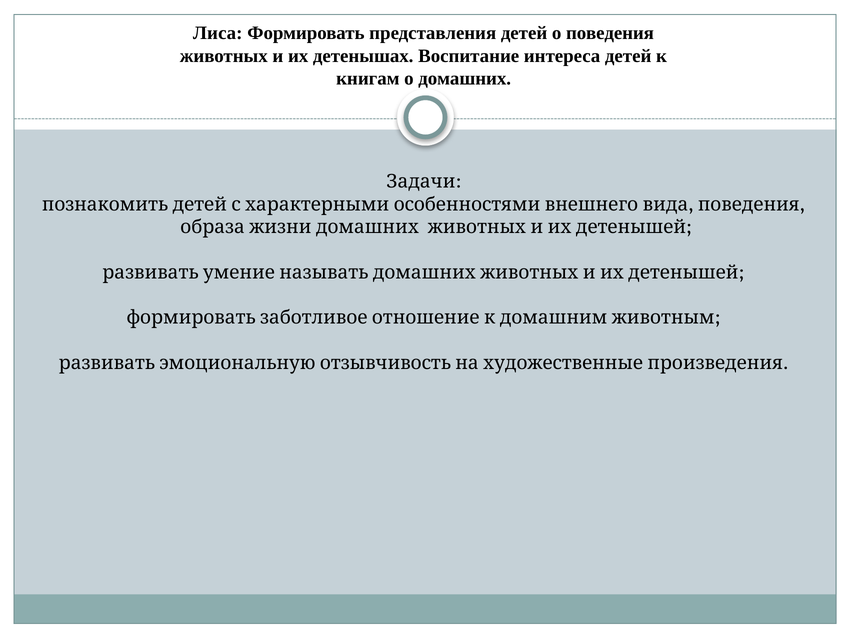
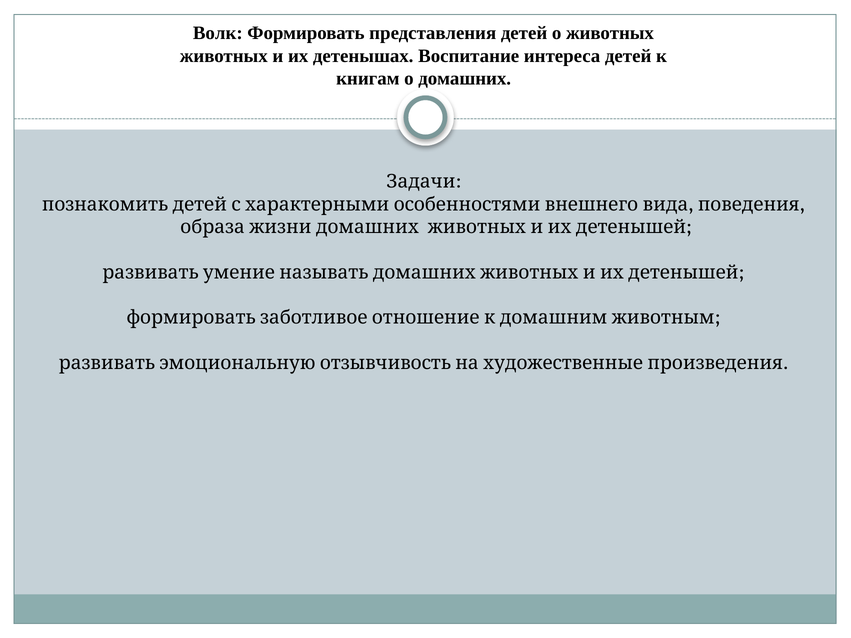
Лиса: Лиса -> Волк (218, 33)
о поведения: поведения -> животных (610, 33)
